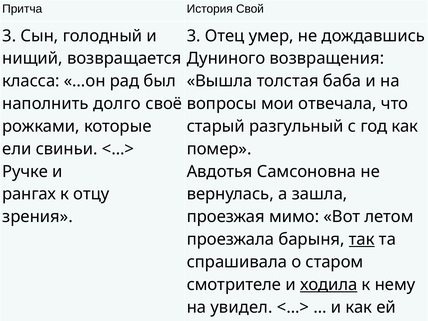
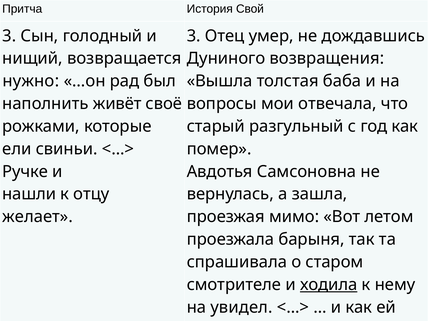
класса: класса -> нужно (31, 81)
долго: долго -> живёт (117, 104)
рангах: рангах -> нашли (29, 194)
зрения: зрения -> желает (38, 217)
так underline: present -> none (362, 239)
